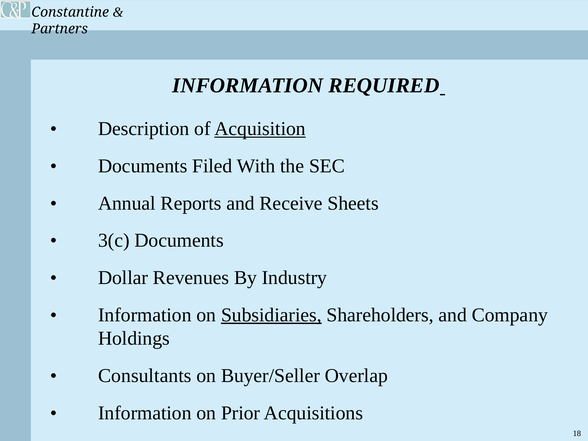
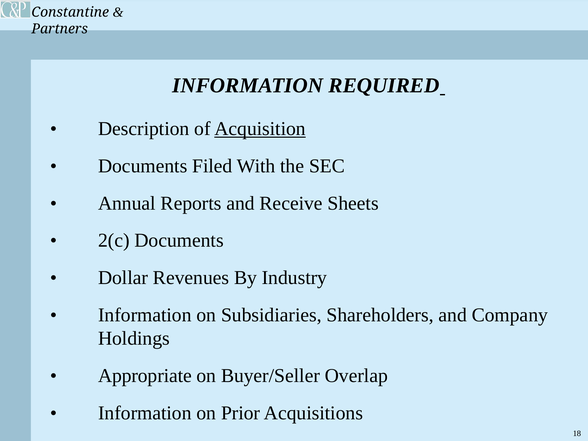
3(c: 3(c -> 2(c (114, 240)
Subsidiaries underline: present -> none (271, 315)
Consultants: Consultants -> Appropriate (145, 376)
